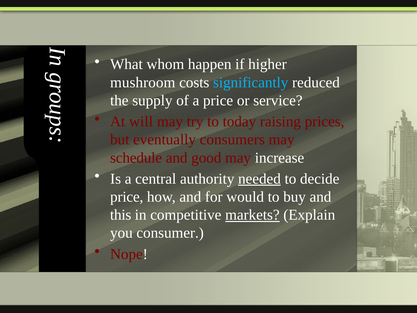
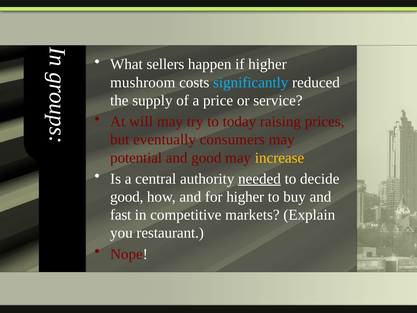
whom: whom -> sellers (165, 64)
schedule: schedule -> potential (136, 158)
increase colour: white -> yellow (280, 158)
price: price -> good (127, 197)
for would: would -> higher (245, 197)
this: this -> fast (121, 215)
markets underline: present -> none (252, 215)
consumer: consumer -> restaurant (170, 233)
